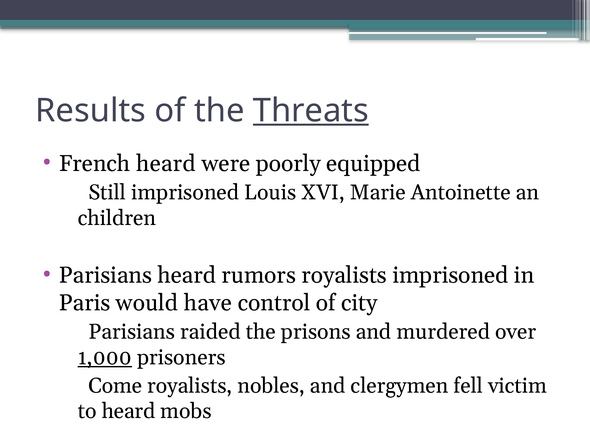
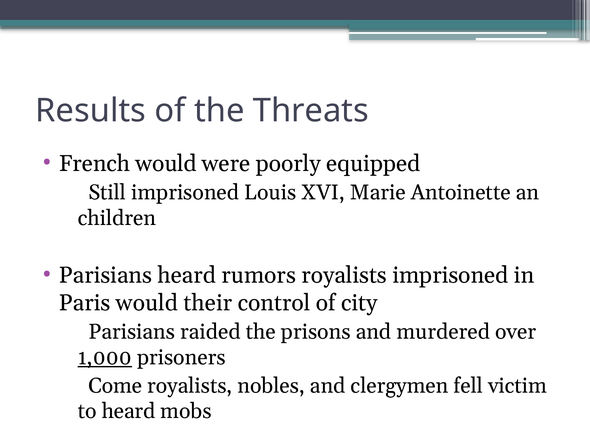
Threats underline: present -> none (311, 110)
French heard: heard -> would (166, 163)
have: have -> their (208, 303)
